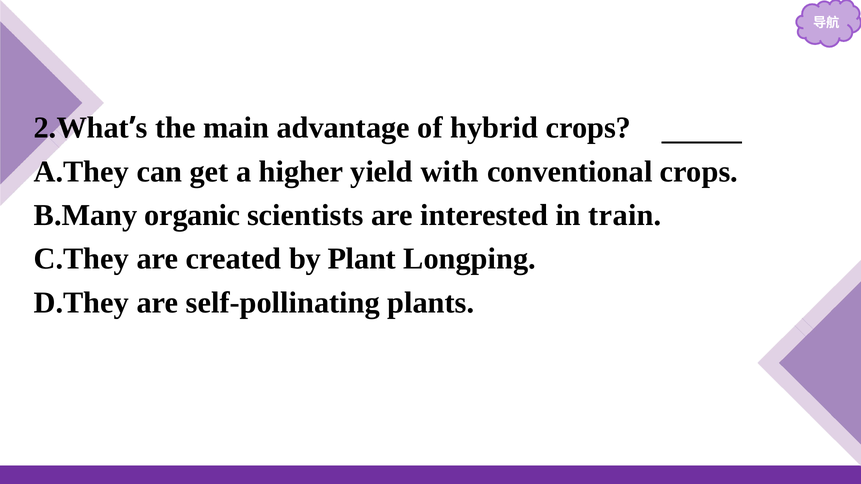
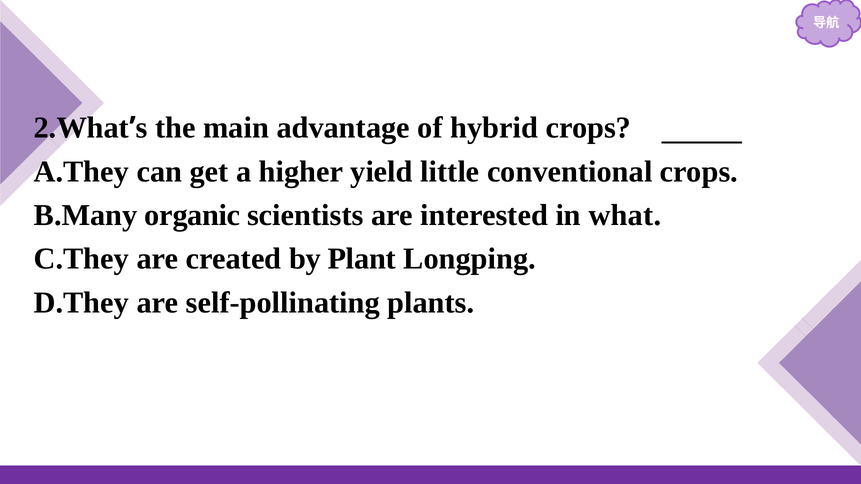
with: with -> little (450, 172)
train: train -> what (625, 215)
